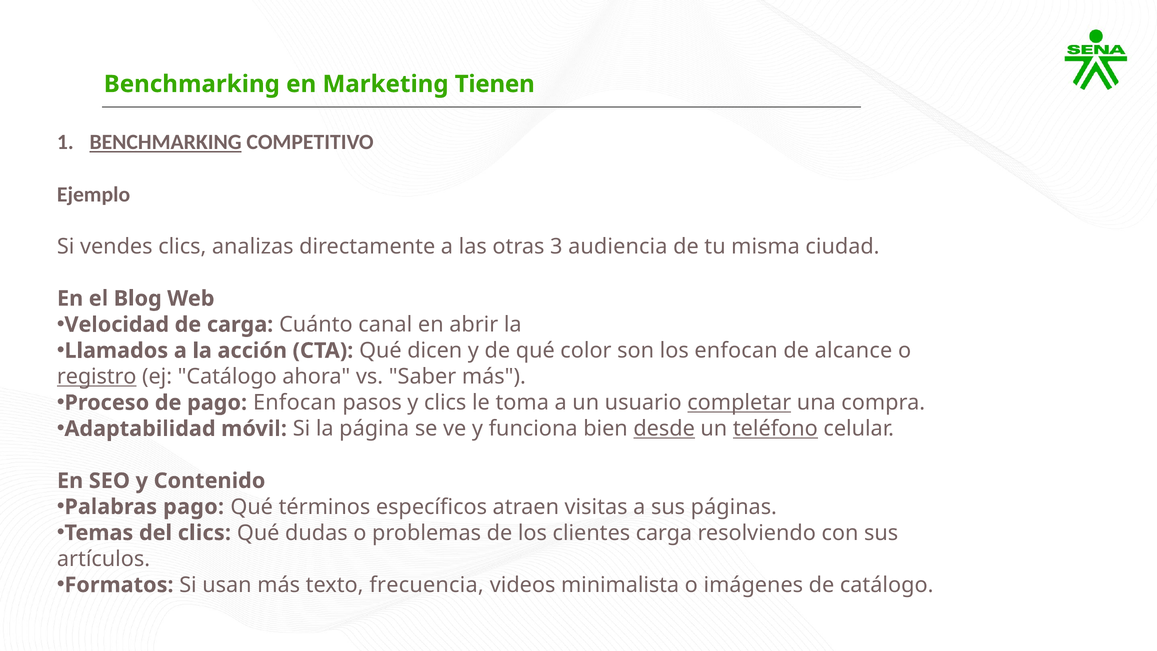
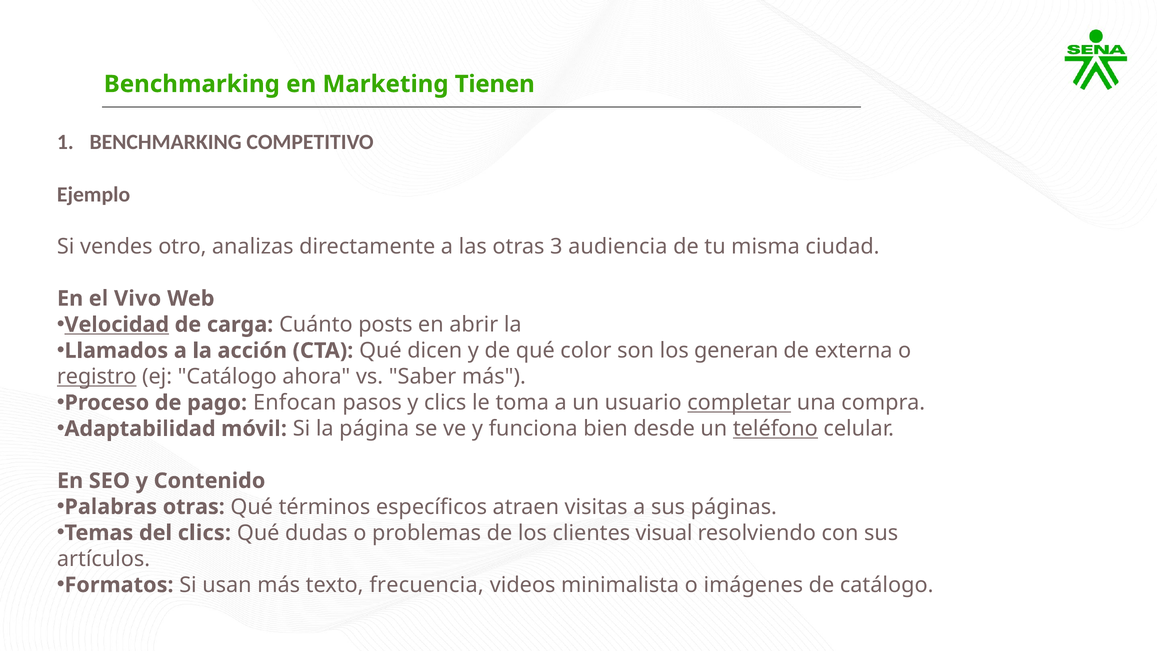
BENCHMARKING underline: present -> none (166, 142)
vendes clics: clics -> otro (182, 246)
Blog: Blog -> Vivo (138, 298)
Velocidad underline: none -> present (117, 324)
canal: canal -> posts (385, 324)
los enfocan: enfocan -> generan (736, 351)
alcance: alcance -> externa (854, 351)
desde underline: present -> none (664, 429)
Palabras pago: pago -> otras (194, 507)
clientes carga: carga -> visual (664, 533)
